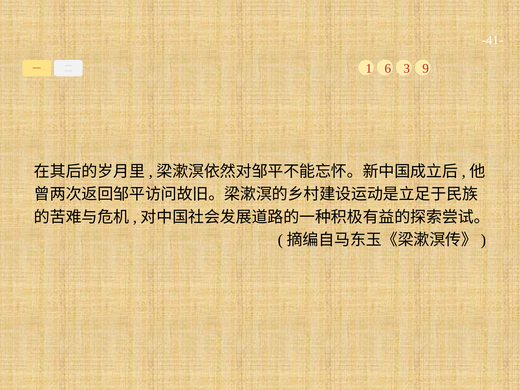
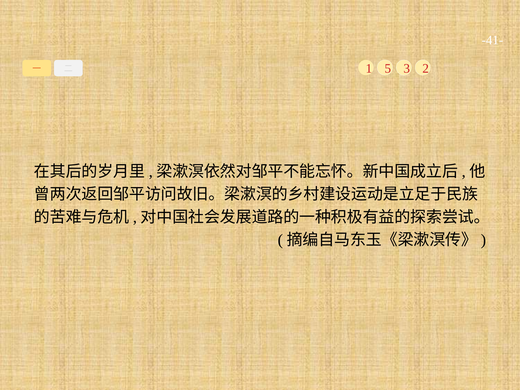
6: 6 -> 5 (388, 68)
9: 9 -> 2 (426, 68)
